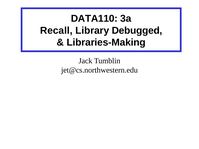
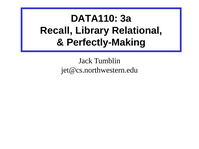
Debugged: Debugged -> Relational (137, 31)
Libraries-Making: Libraries-Making -> Perfectly-Making (106, 42)
